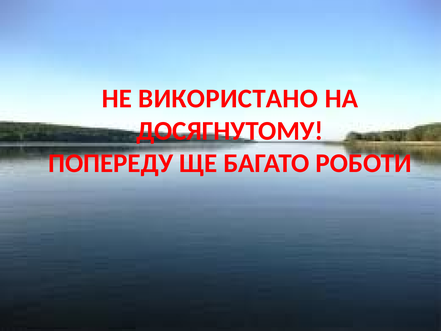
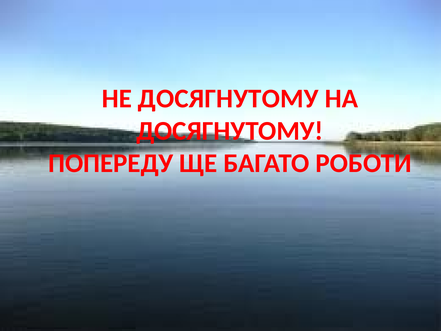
НЕ ВИКОРИСТАНО: ВИКОРИСТАНО -> ДОСЯГНУТОМУ (228, 98)
